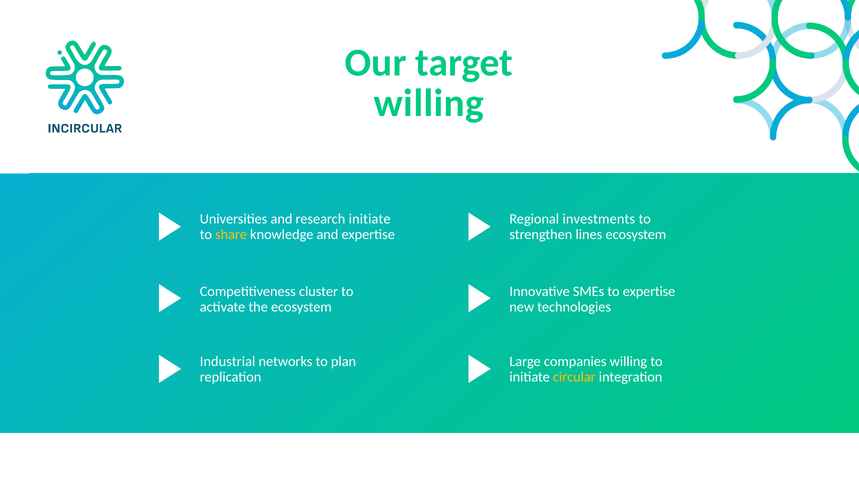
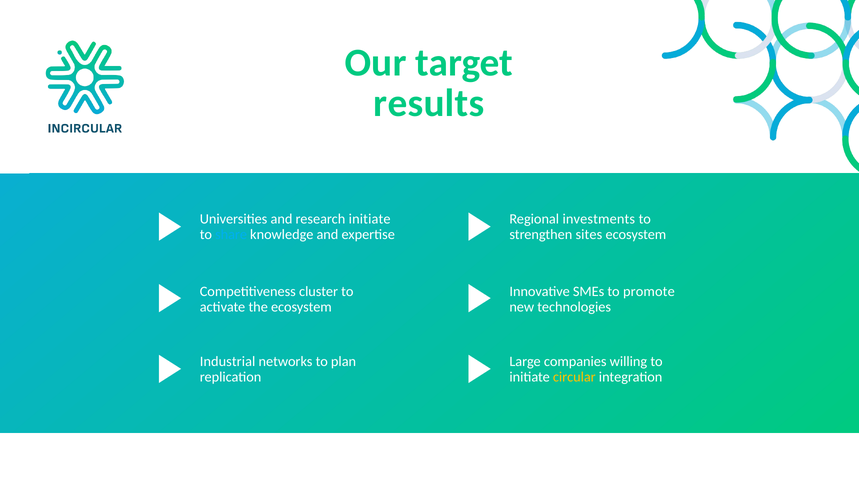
willing: willing -> results (429, 103)
share colour: yellow -> light blue (231, 235)
lines: lines -> sites (589, 235)
to expertise: expertise -> promote (649, 292)
